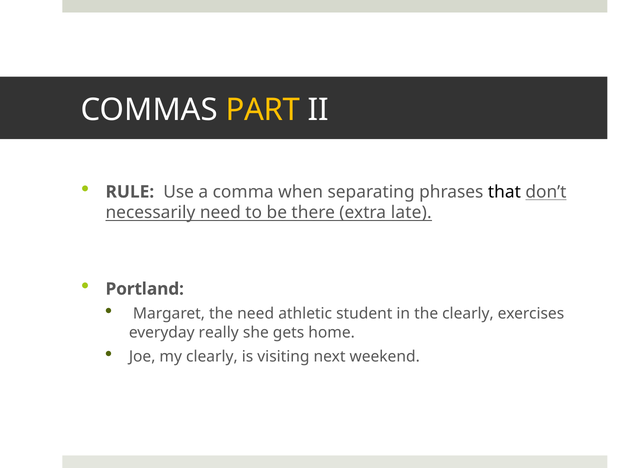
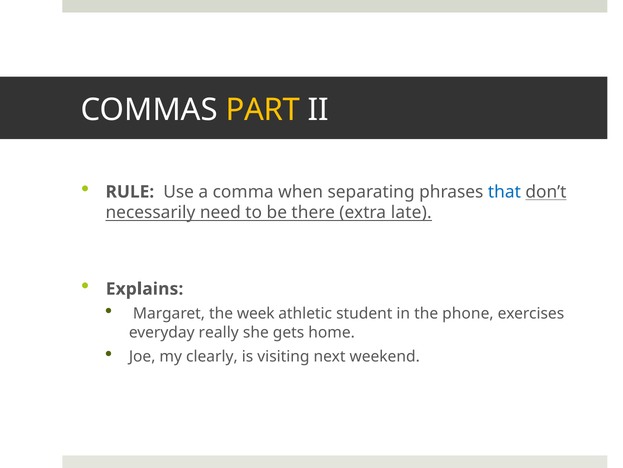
that colour: black -> blue (504, 192)
Portland: Portland -> Explains (145, 289)
the need: need -> week (256, 313)
the clearly: clearly -> phone (468, 313)
